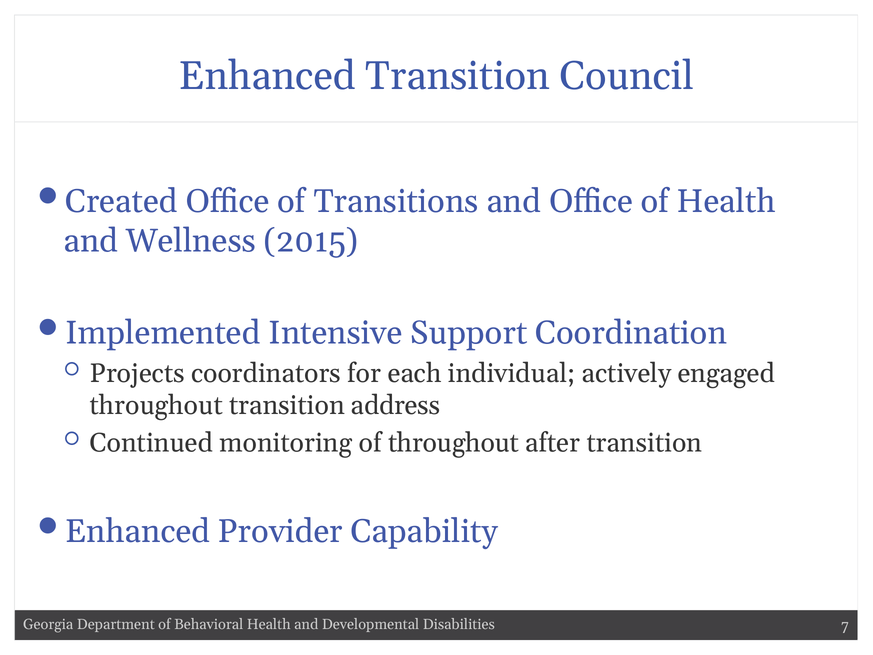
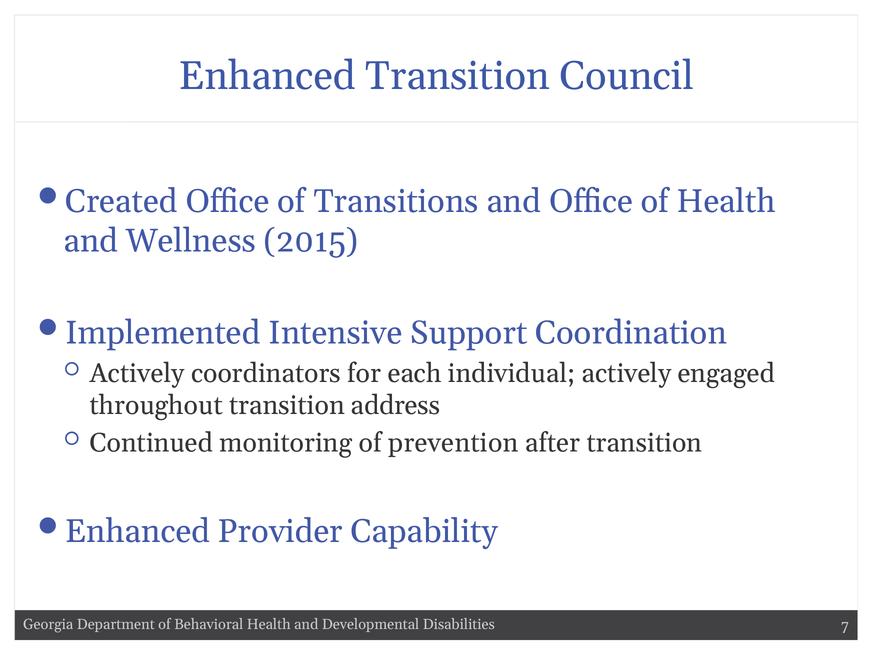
Projects: Projects -> Actively (137, 373)
of throughout: throughout -> prevention (453, 443)
